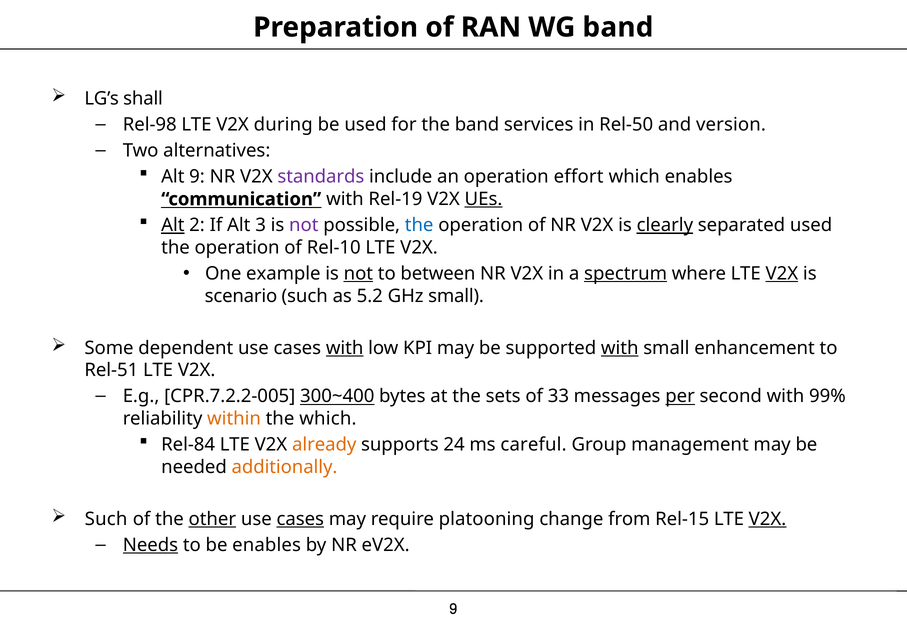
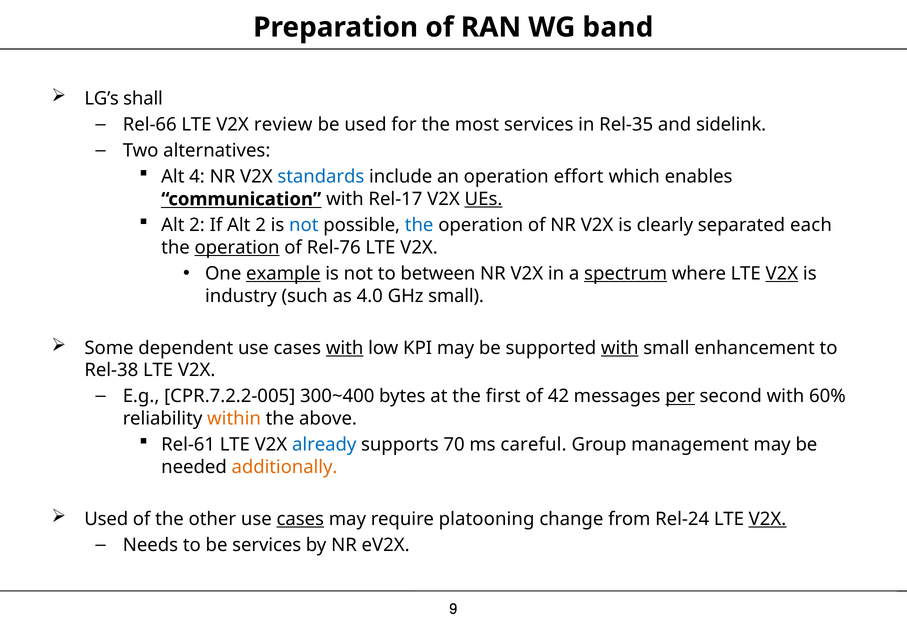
Rel-98: Rel-98 -> Rel-66 (150, 125)
during: during -> review (283, 125)
the band: band -> most (477, 125)
Rel-50: Rel-50 -> Rel-35 (626, 125)
version: version -> sidelink (731, 125)
Alt 9: 9 -> 4 (197, 177)
standards colour: purple -> blue (321, 177)
Rel-19: Rel-19 -> Rel-17 (395, 199)
Alt underline: present -> none (173, 225)
If Alt 3: 3 -> 2 (261, 225)
not colour: purple -> blue (304, 225)
clearly underline: present -> none (665, 225)
separated used: used -> each (811, 225)
operation underline: none -> present (237, 248)
Rel-10: Rel-10 -> Rel-76 (334, 248)
example underline: none -> present (283, 274)
not underline: present -> none (358, 274)
scenario: scenario -> industry (241, 296)
5.2: 5.2 -> 4.0 (370, 296)
Rel-51: Rel-51 -> Rel-38 (111, 370)
300~400 underline: present -> none (337, 396)
sets: sets -> first (503, 396)
33: 33 -> 42 (558, 396)
99%: 99% -> 60% (827, 396)
the which: which -> above (328, 419)
Rel-84: Rel-84 -> Rel-61 (188, 445)
already colour: orange -> blue (324, 445)
24: 24 -> 70 (454, 445)
Such: Such -> Used (106, 519)
other underline: present -> none (212, 519)
Rel-15: Rel-15 -> Rel-24 (682, 519)
Needs underline: present -> none (150, 545)
be enables: enables -> services (267, 545)
